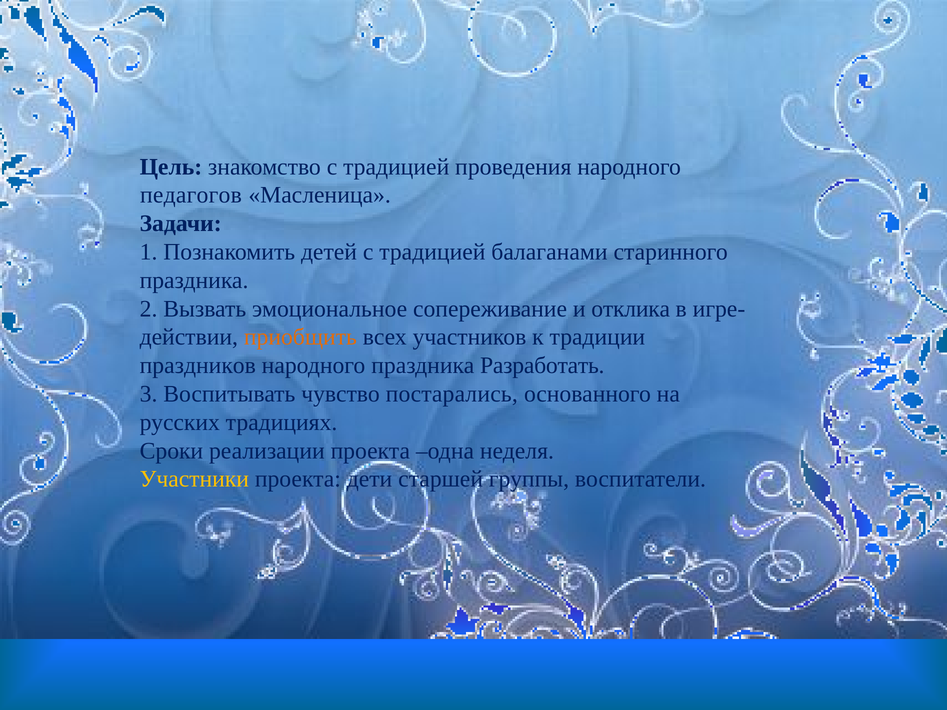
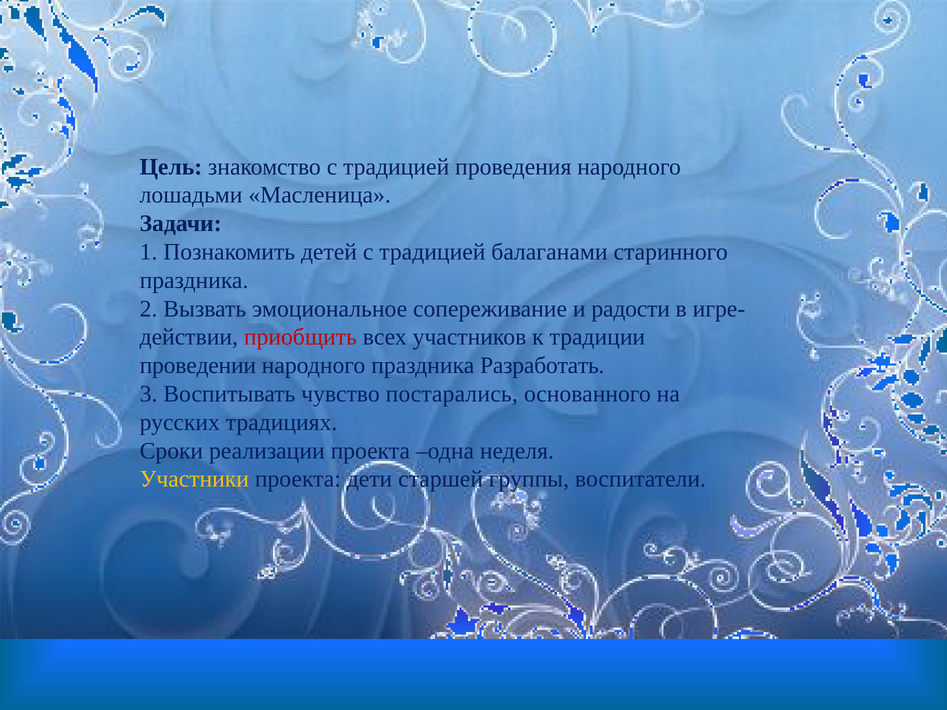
педагогов: педагогов -> лошадьми (191, 195)
отклика: отклика -> радости (631, 309)
приобщить colour: orange -> red (300, 337)
праздников: праздников -> проведении (198, 366)
